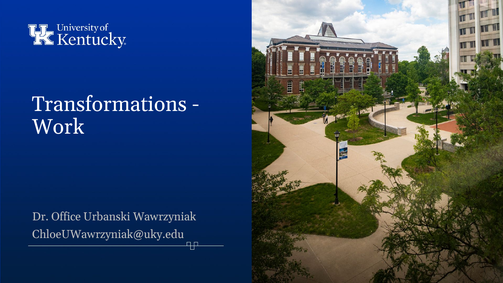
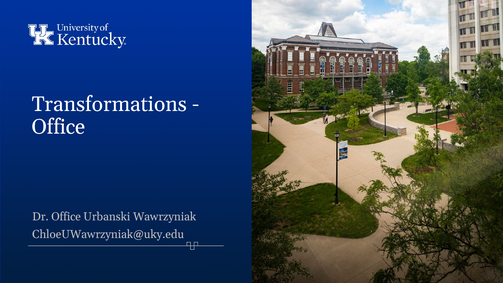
Work: Work -> Office (58, 127)
